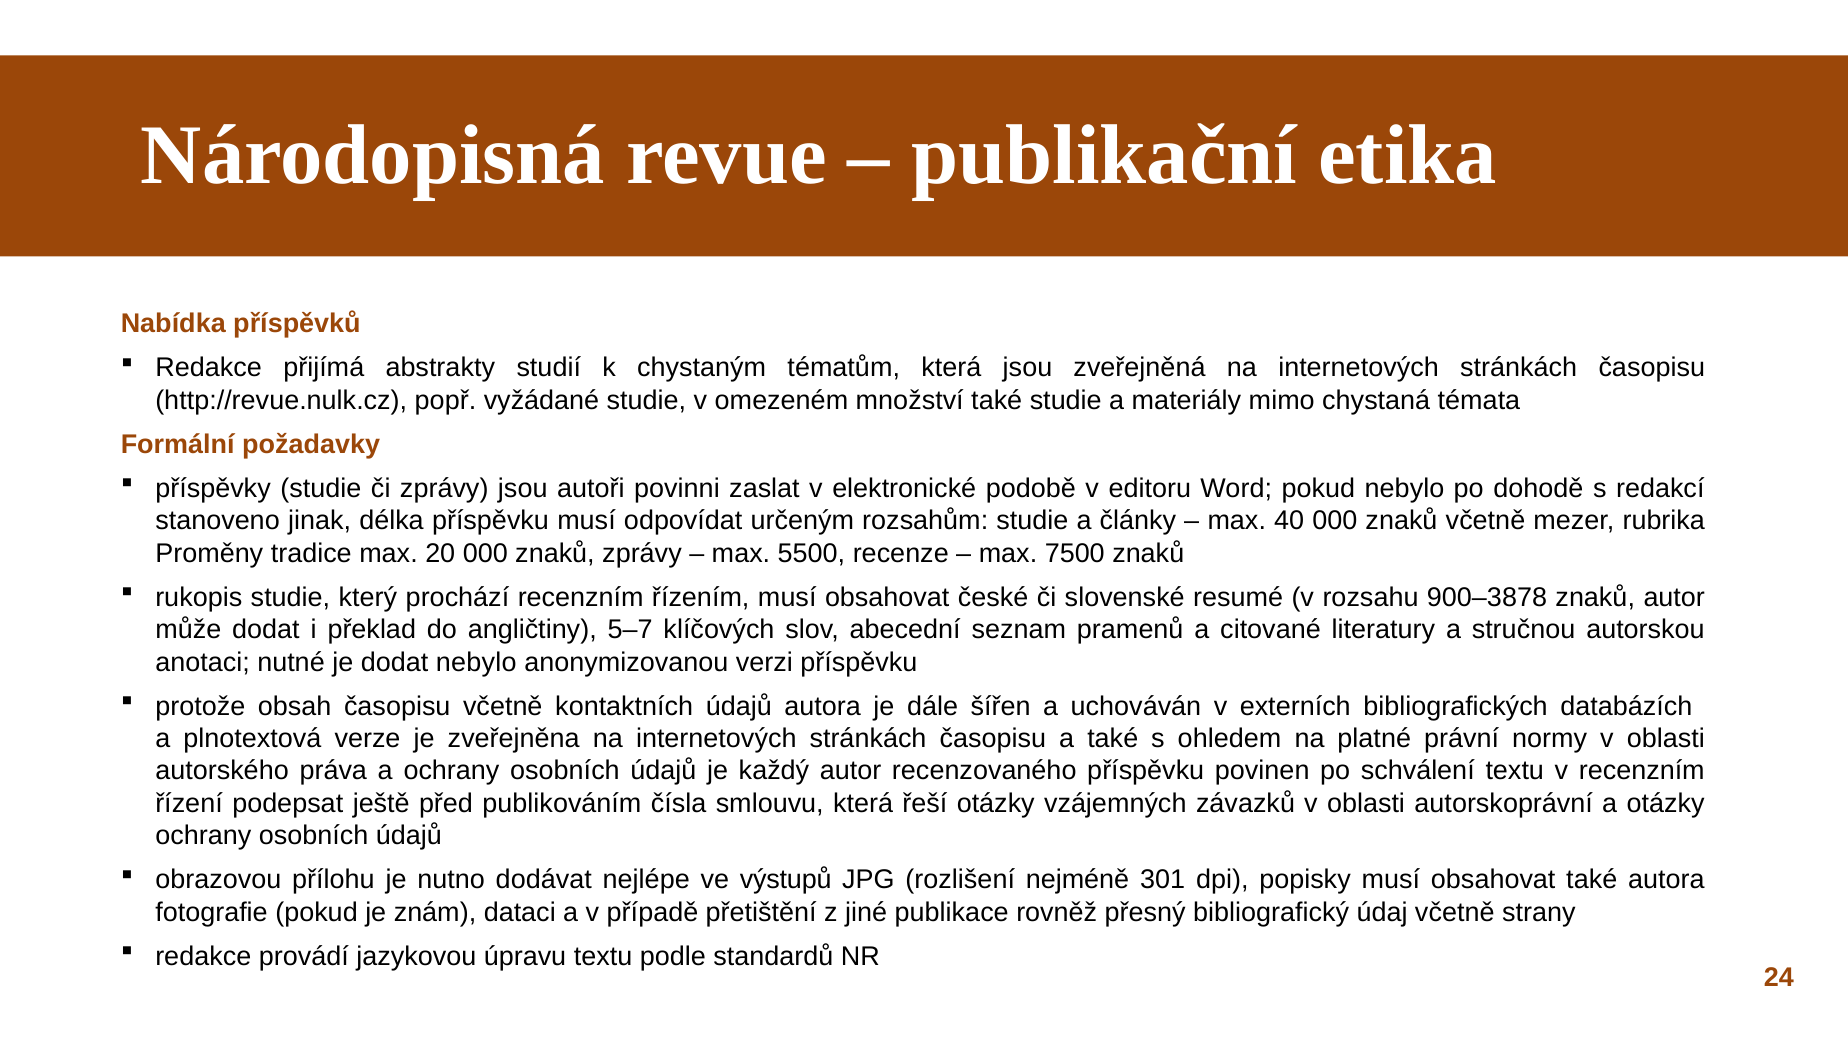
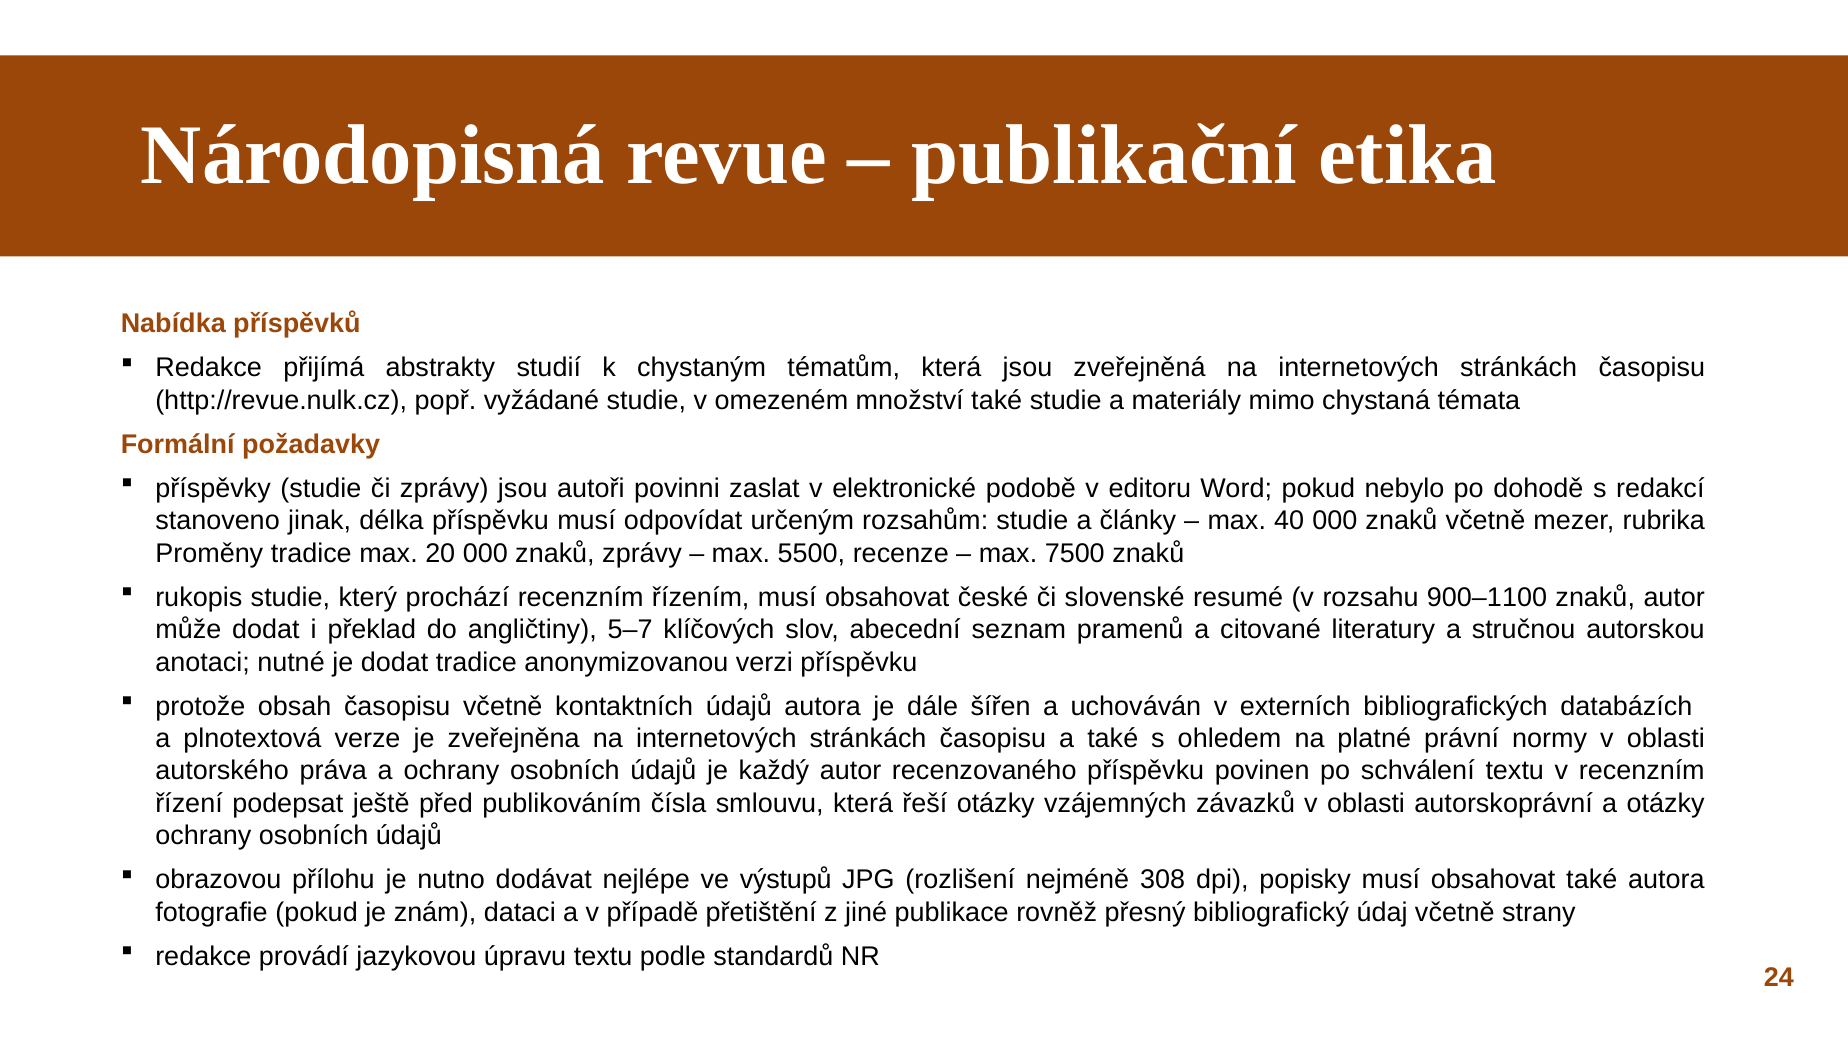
900–3878: 900–3878 -> 900–1100 (1487, 597)
dodat nebylo: nebylo -> tradice (476, 662)
301: 301 -> 308 (1163, 879)
